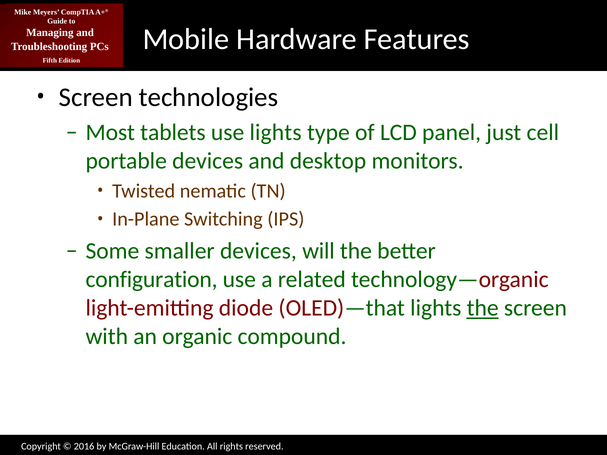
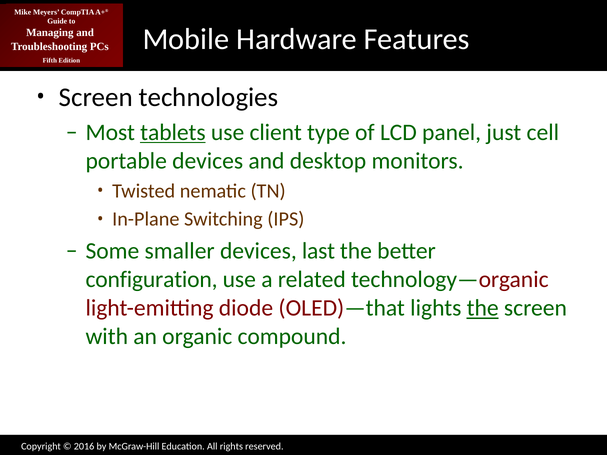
tablets underline: none -> present (173, 132)
use lights: lights -> client (276, 132)
will: will -> last (318, 251)
